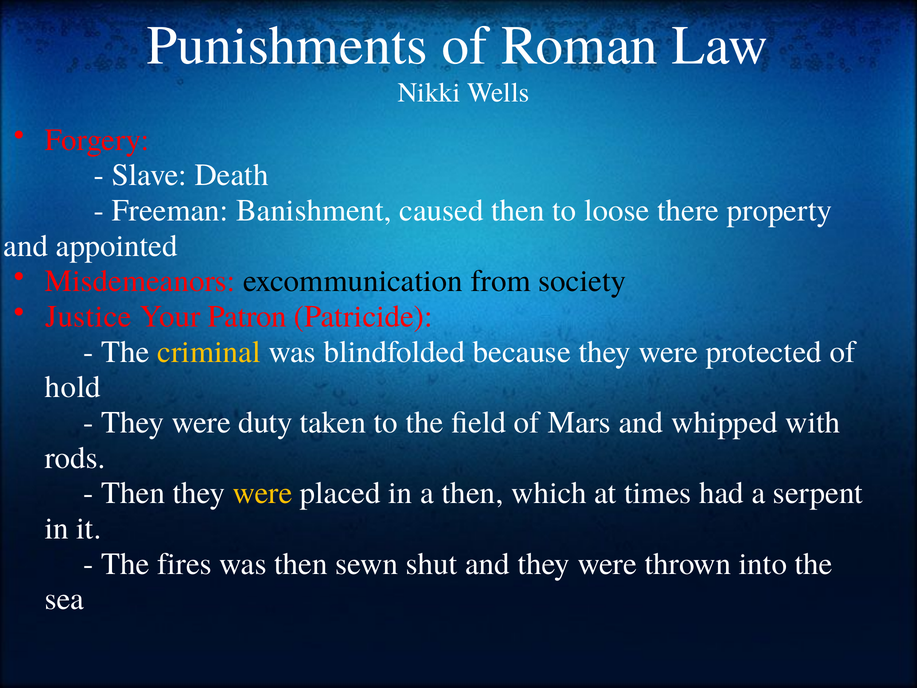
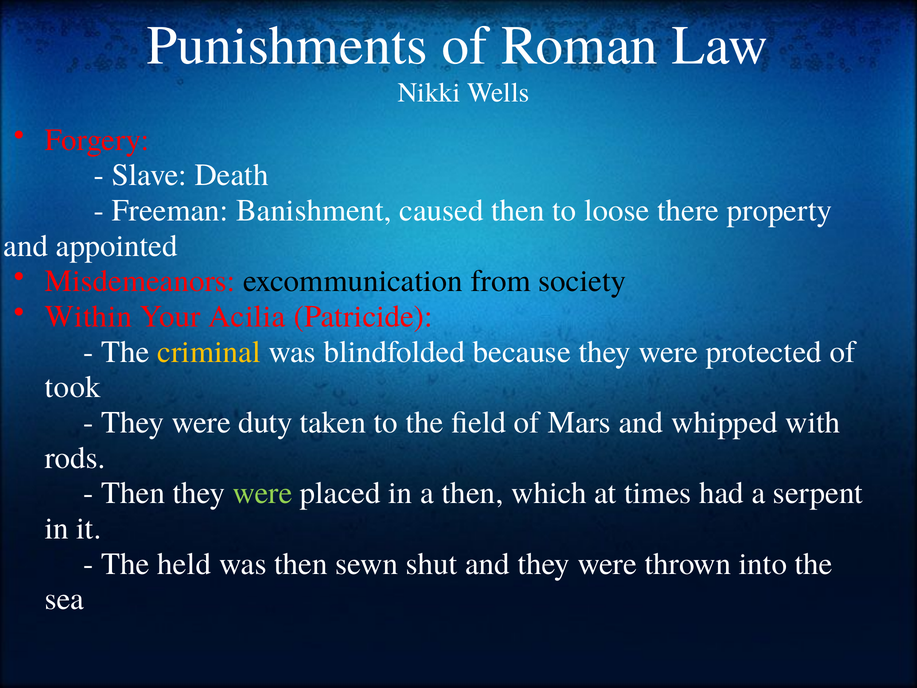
Justice: Justice -> Within (88, 316)
Patron: Patron -> Acilia (247, 316)
hold: hold -> took (73, 387)
were colour: yellow -> light green (263, 493)
fires: fires -> held (184, 564)
